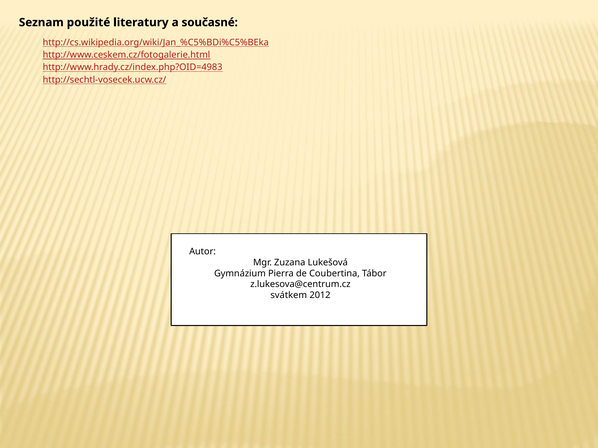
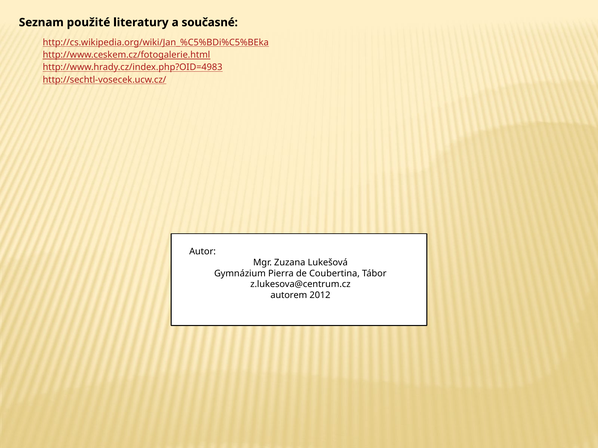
svátkem: svátkem -> autorem (289, 296)
